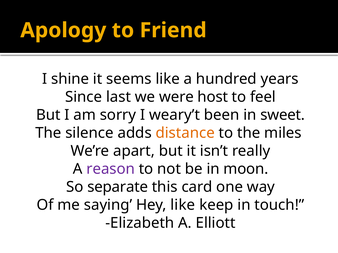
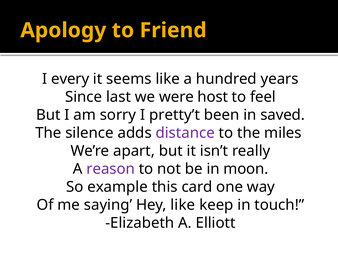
shine: shine -> every (70, 79)
weary’t: weary’t -> pretty’t (175, 115)
sweet: sweet -> saved (283, 115)
distance colour: orange -> purple (185, 133)
separate: separate -> example (118, 187)
